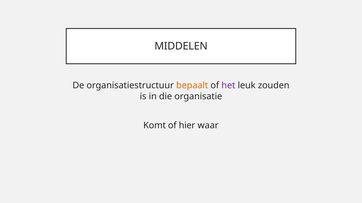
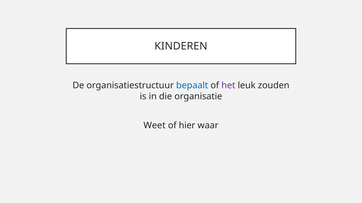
MIDDELEN: MIDDELEN -> KINDEREN (181, 46)
bepaalt colour: orange -> blue (192, 86)
Komt: Komt -> Weet (154, 126)
